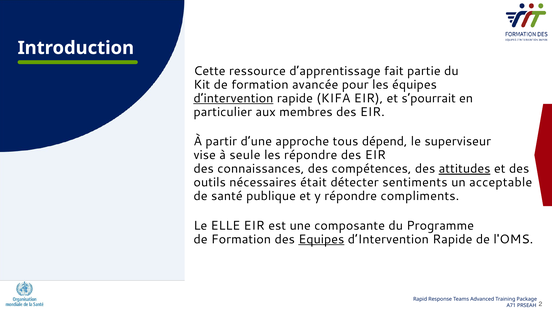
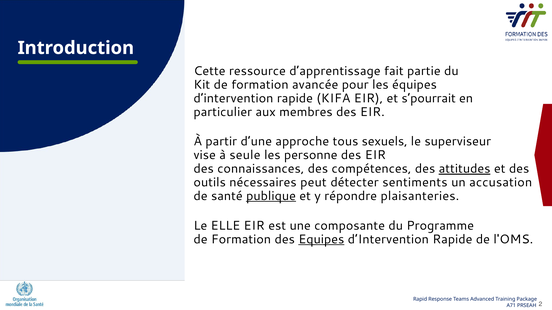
d’intervention underline: present -> none (233, 98)
dépend: dépend -> sexuels (385, 142)
les répondre: répondre -> personne (311, 155)
était: était -> peut (313, 183)
acceptable: acceptable -> accusation (501, 183)
publique underline: none -> present (271, 196)
compliments: compliments -> plaisanteries (420, 196)
